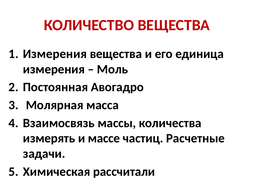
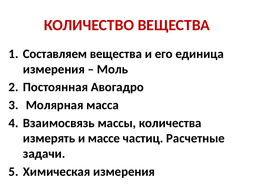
Измерения: Измерения -> Составляем (55, 54)
Химическая рассчитали: рассчитали -> измерения (124, 172)
